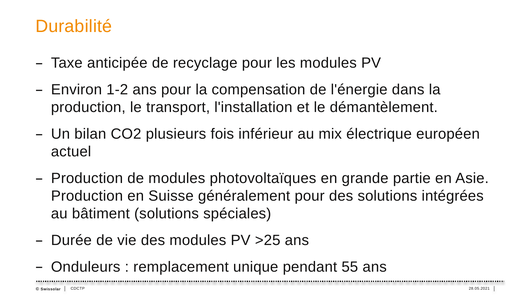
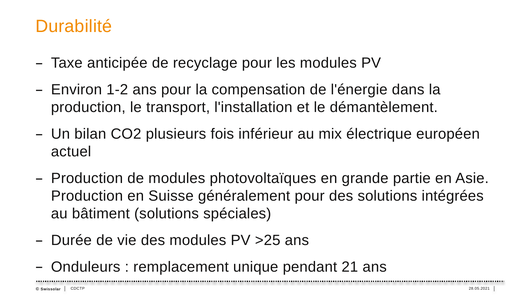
55: 55 -> 21 (350, 267)
